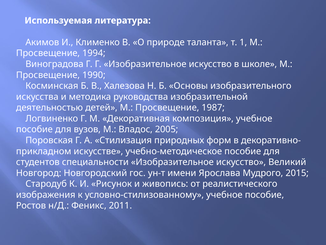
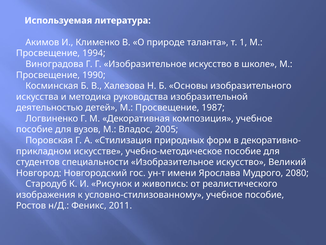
2015: 2015 -> 2080 (297, 173)
